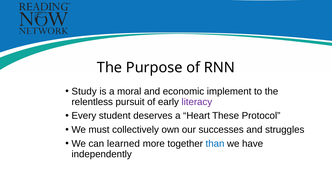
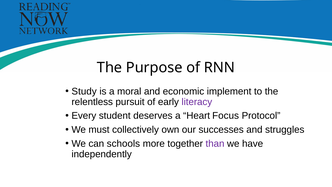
These: These -> Focus (226, 116)
learned: learned -> schools (123, 143)
than colour: blue -> purple (215, 143)
